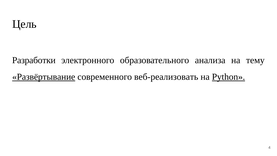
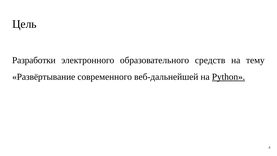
анализа: анализа -> средств (210, 60)
Развёртывание underline: present -> none (44, 77)
веб-реализовать: веб-реализовать -> веб-дальнейшей (166, 77)
